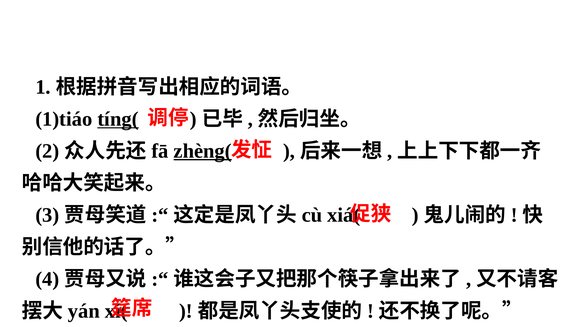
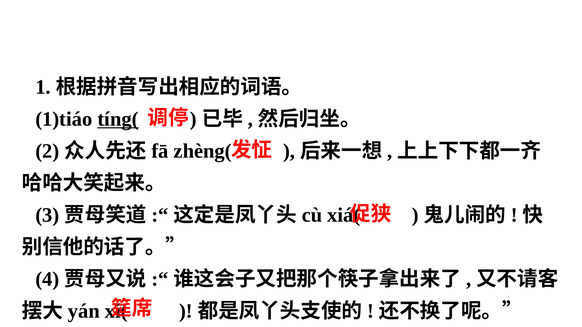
zhèng( underline: present -> none (203, 151)
